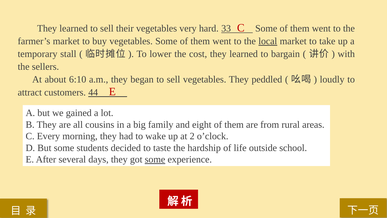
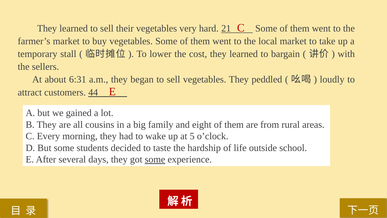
33: 33 -> 21 (226, 28)
local underline: present -> none (268, 41)
6:10: 6:10 -> 6:31 (78, 79)
2: 2 -> 5 (192, 136)
